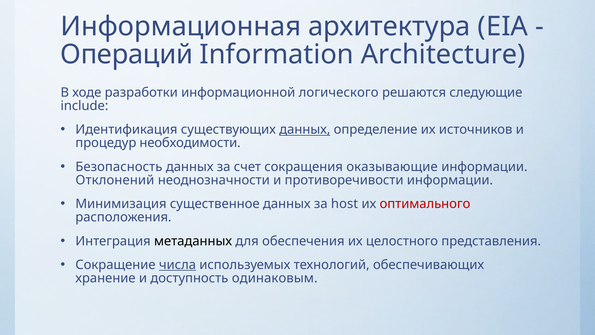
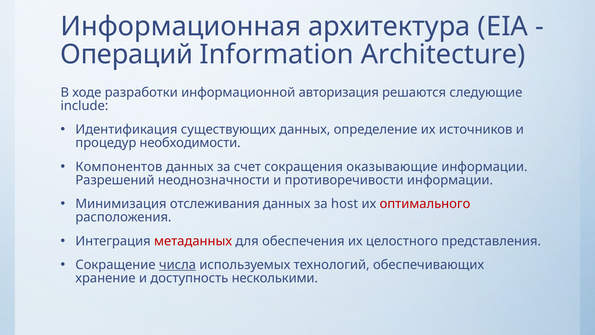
логического: логического -> авторизация (339, 92)
данных underline: present -> none (305, 130)
Безопасность: Безопасность -> Компонентов (119, 167)
Отклонений: Отклонений -> Разрешений (115, 180)
существенное: существенное -> отслеживания (215, 204)
метаданных colour: black -> red (193, 241)
одинаковым: одинаковым -> несколькими (275, 278)
